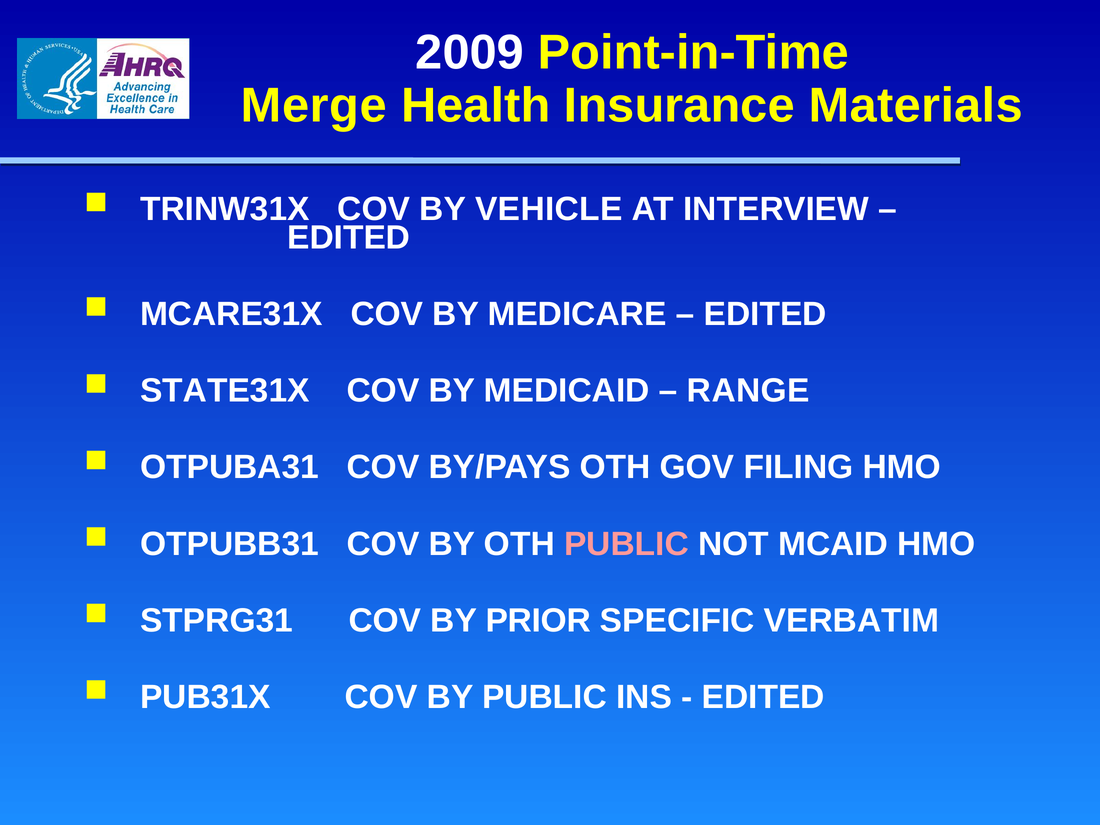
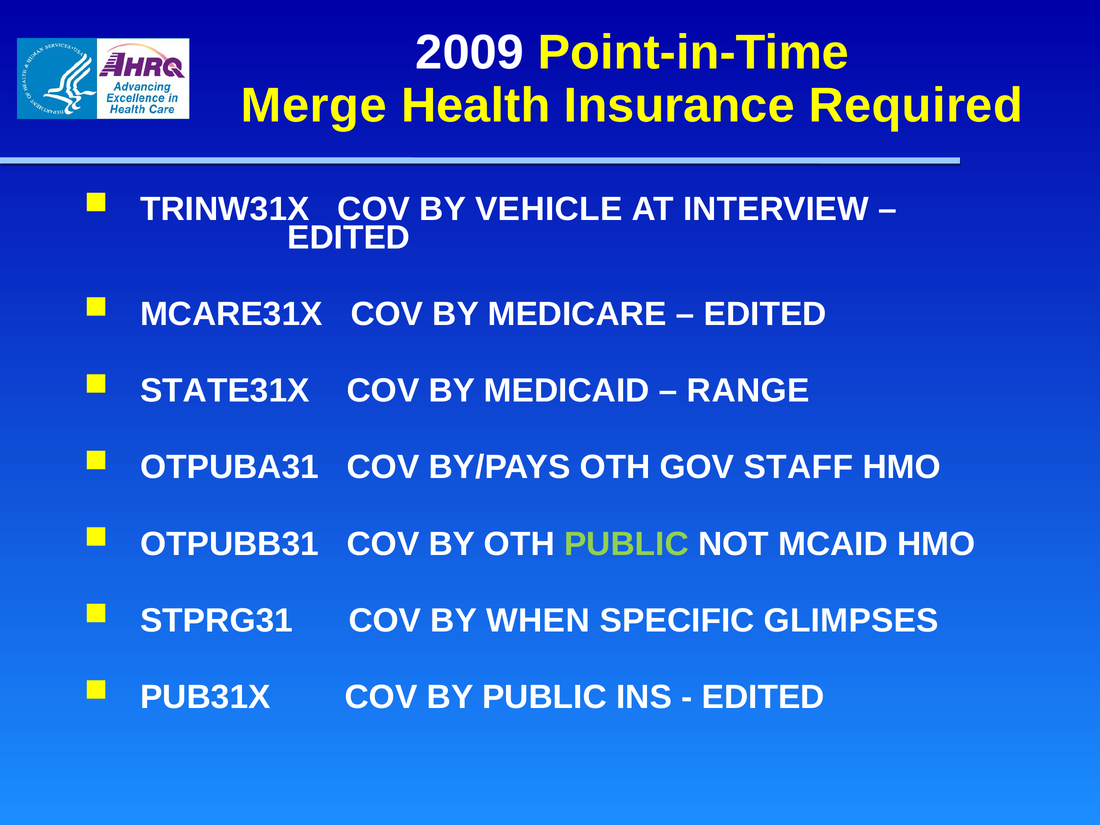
Materials: Materials -> Required (916, 105)
FILING: FILING -> STAFF (798, 467)
PUBLIC colour: pink -> light green (627, 544)
PRIOR: PRIOR -> WHEN (538, 621)
VERBATIM: VERBATIM -> GLIMPSES (851, 621)
